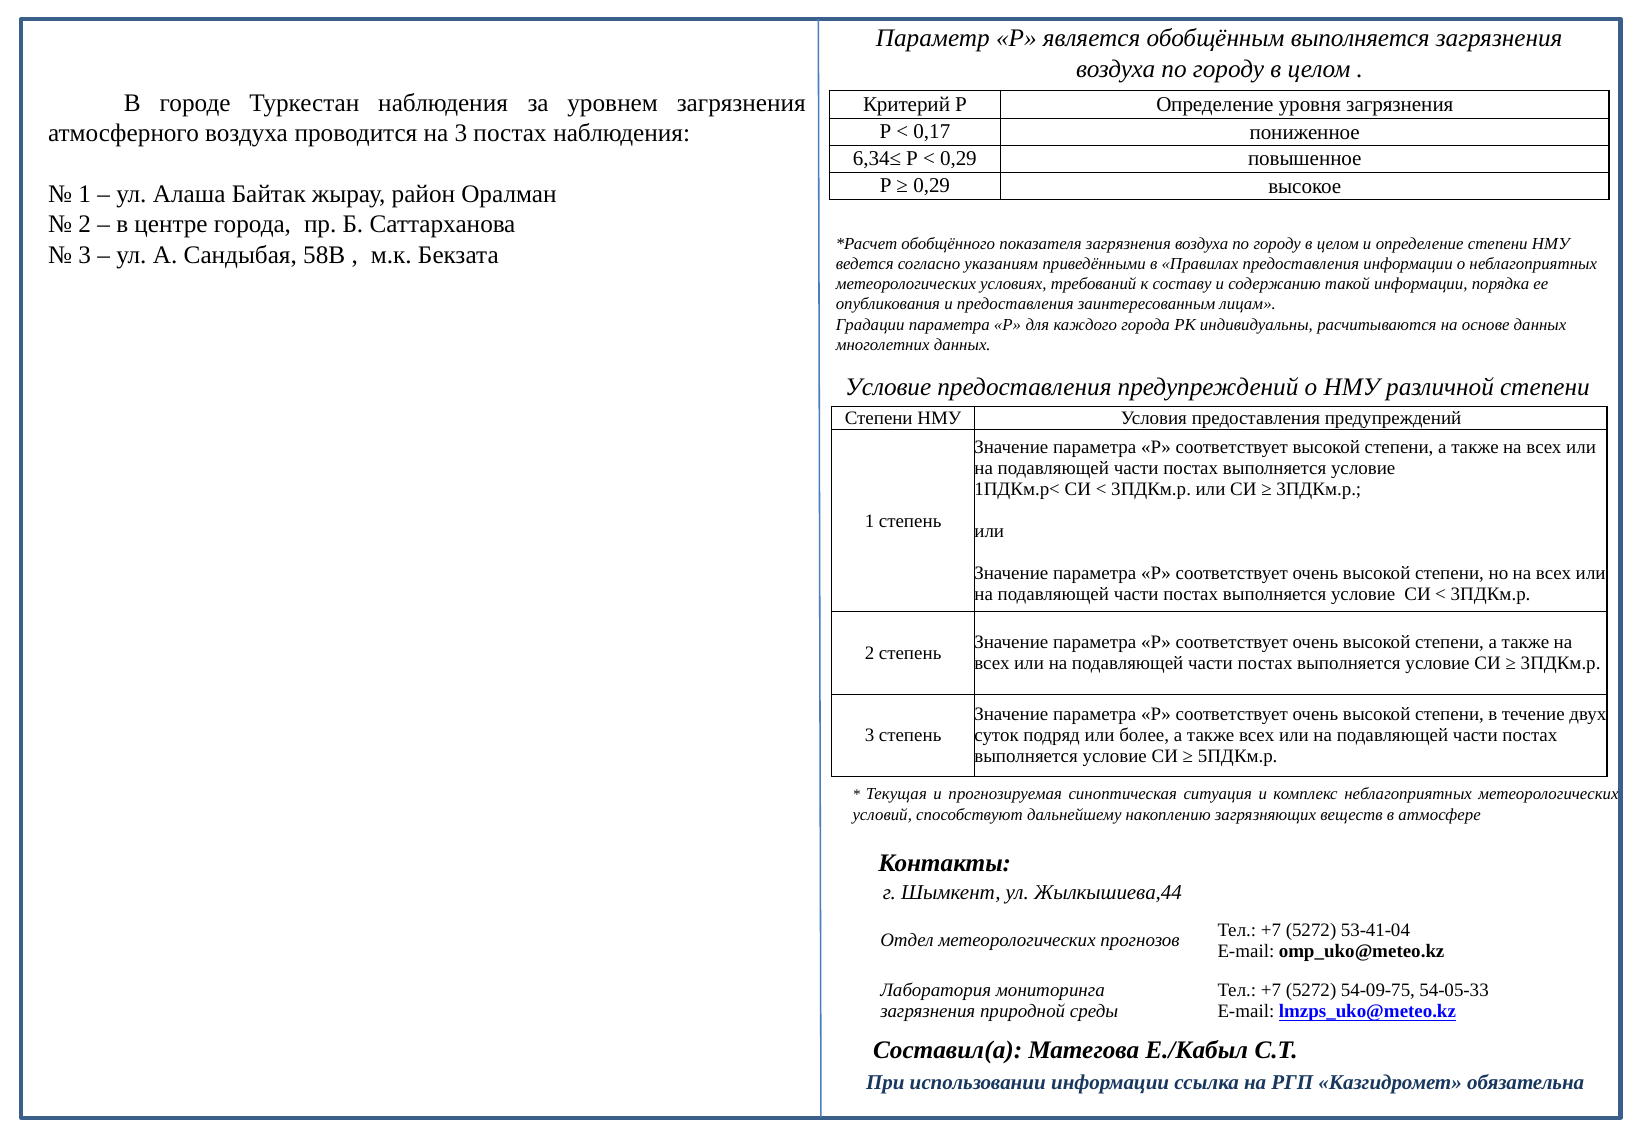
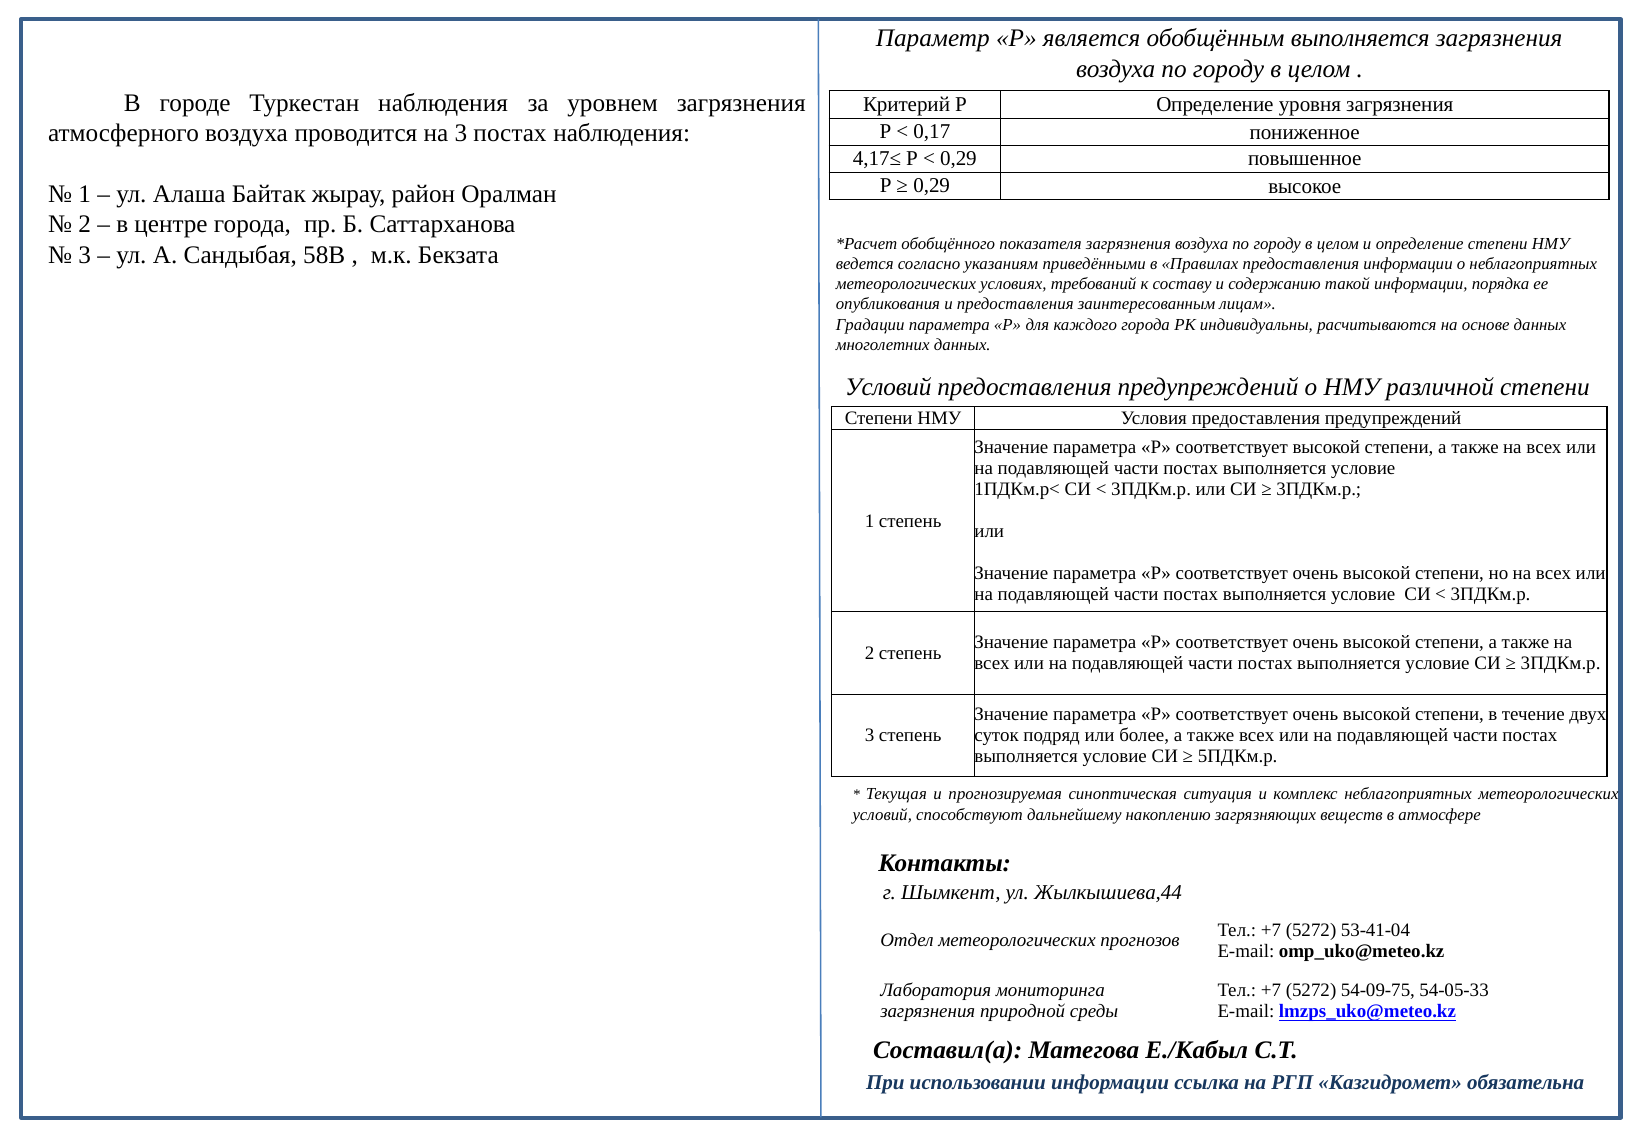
6,34≤: 6,34≤ -> 4,17≤ (877, 158)
Условие: Условие -> Условий (888, 387)
